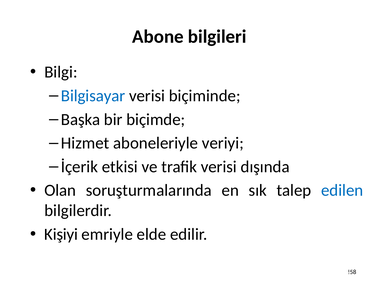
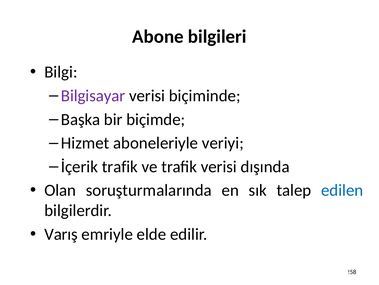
Bilgisayar colour: blue -> purple (93, 96)
İçerik etkisi: etkisi -> trafik (120, 166)
Kişiyi: Kişiyi -> Varış (61, 234)
